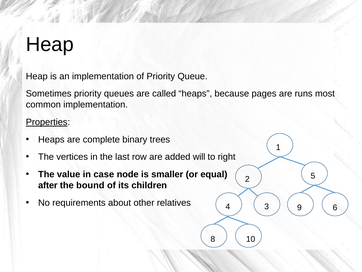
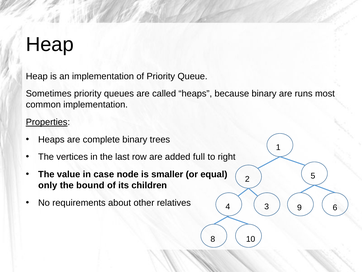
because pages: pages -> binary (264, 94)
will: will -> full (199, 157)
after: after -> only (48, 185)
